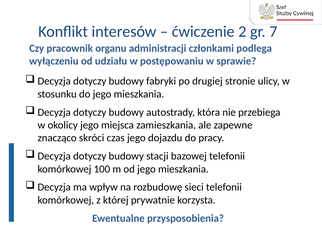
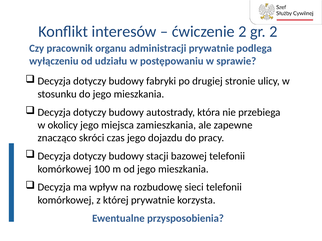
gr 7: 7 -> 2 (273, 32)
administracji członkami: członkami -> prywatnie (211, 48)
